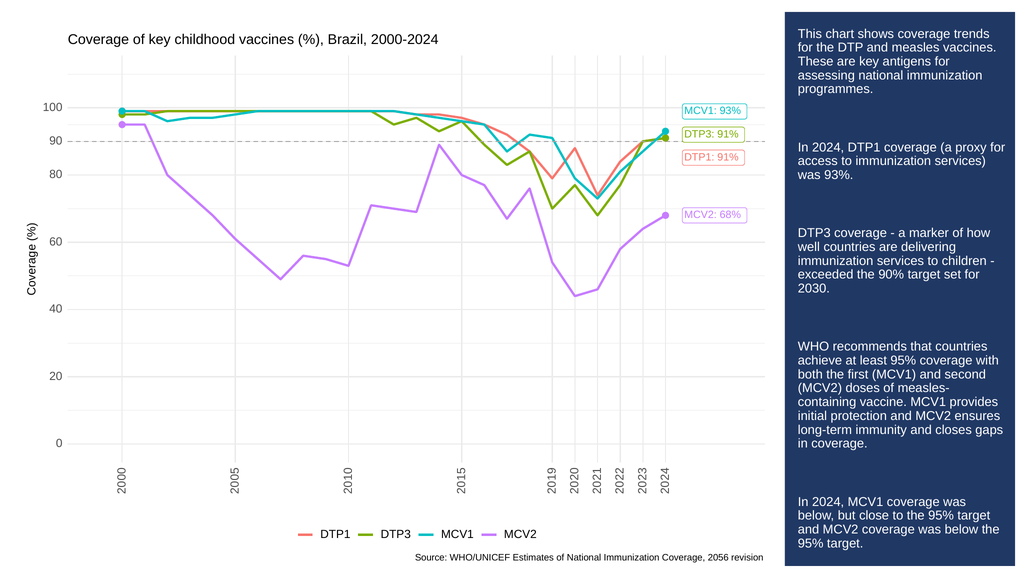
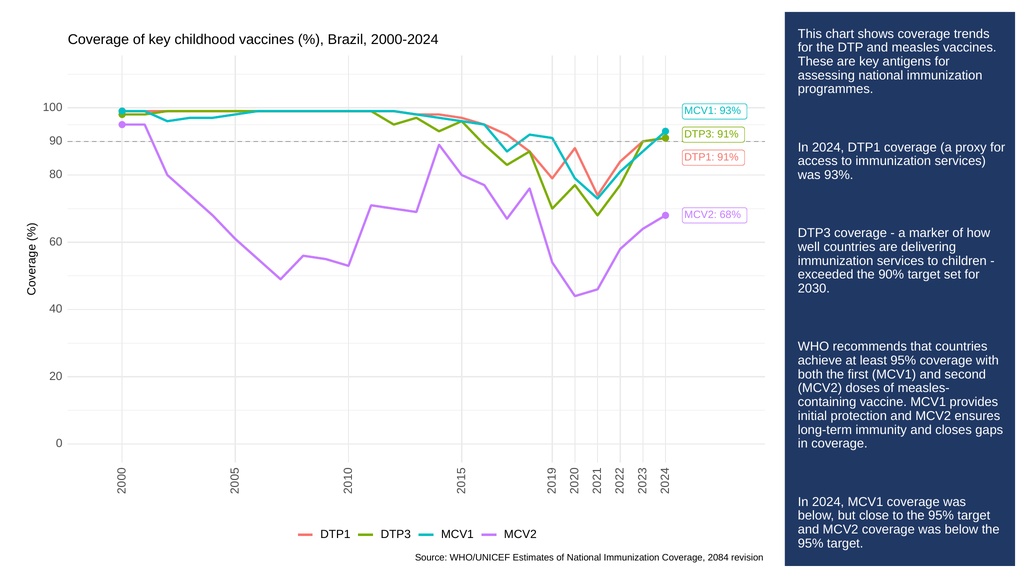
2056: 2056 -> 2084 (718, 558)
